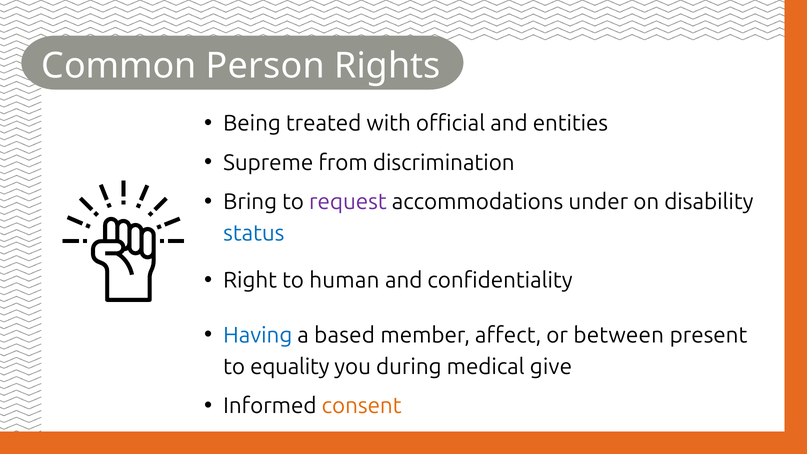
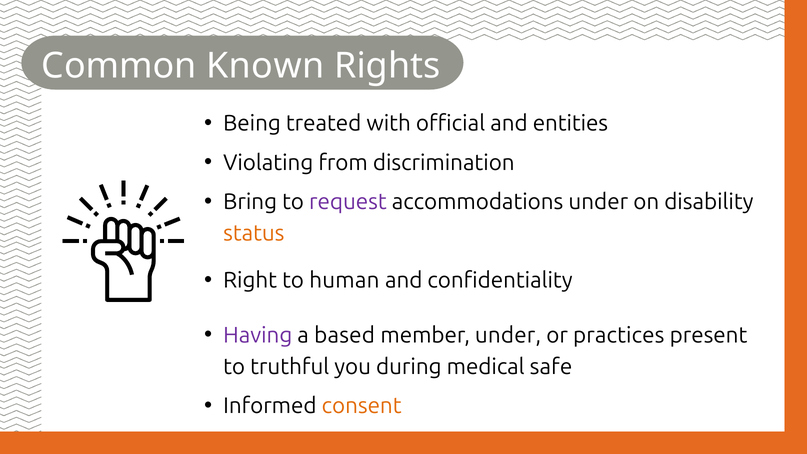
Person: Person -> Known (265, 66)
Supreme: Supreme -> Violating (268, 163)
status colour: blue -> orange (254, 233)
Having colour: blue -> purple (258, 335)
member affect: affect -> under (508, 335)
between: between -> practices (619, 335)
equality: equality -> truthful (290, 367)
give: give -> safe (551, 367)
